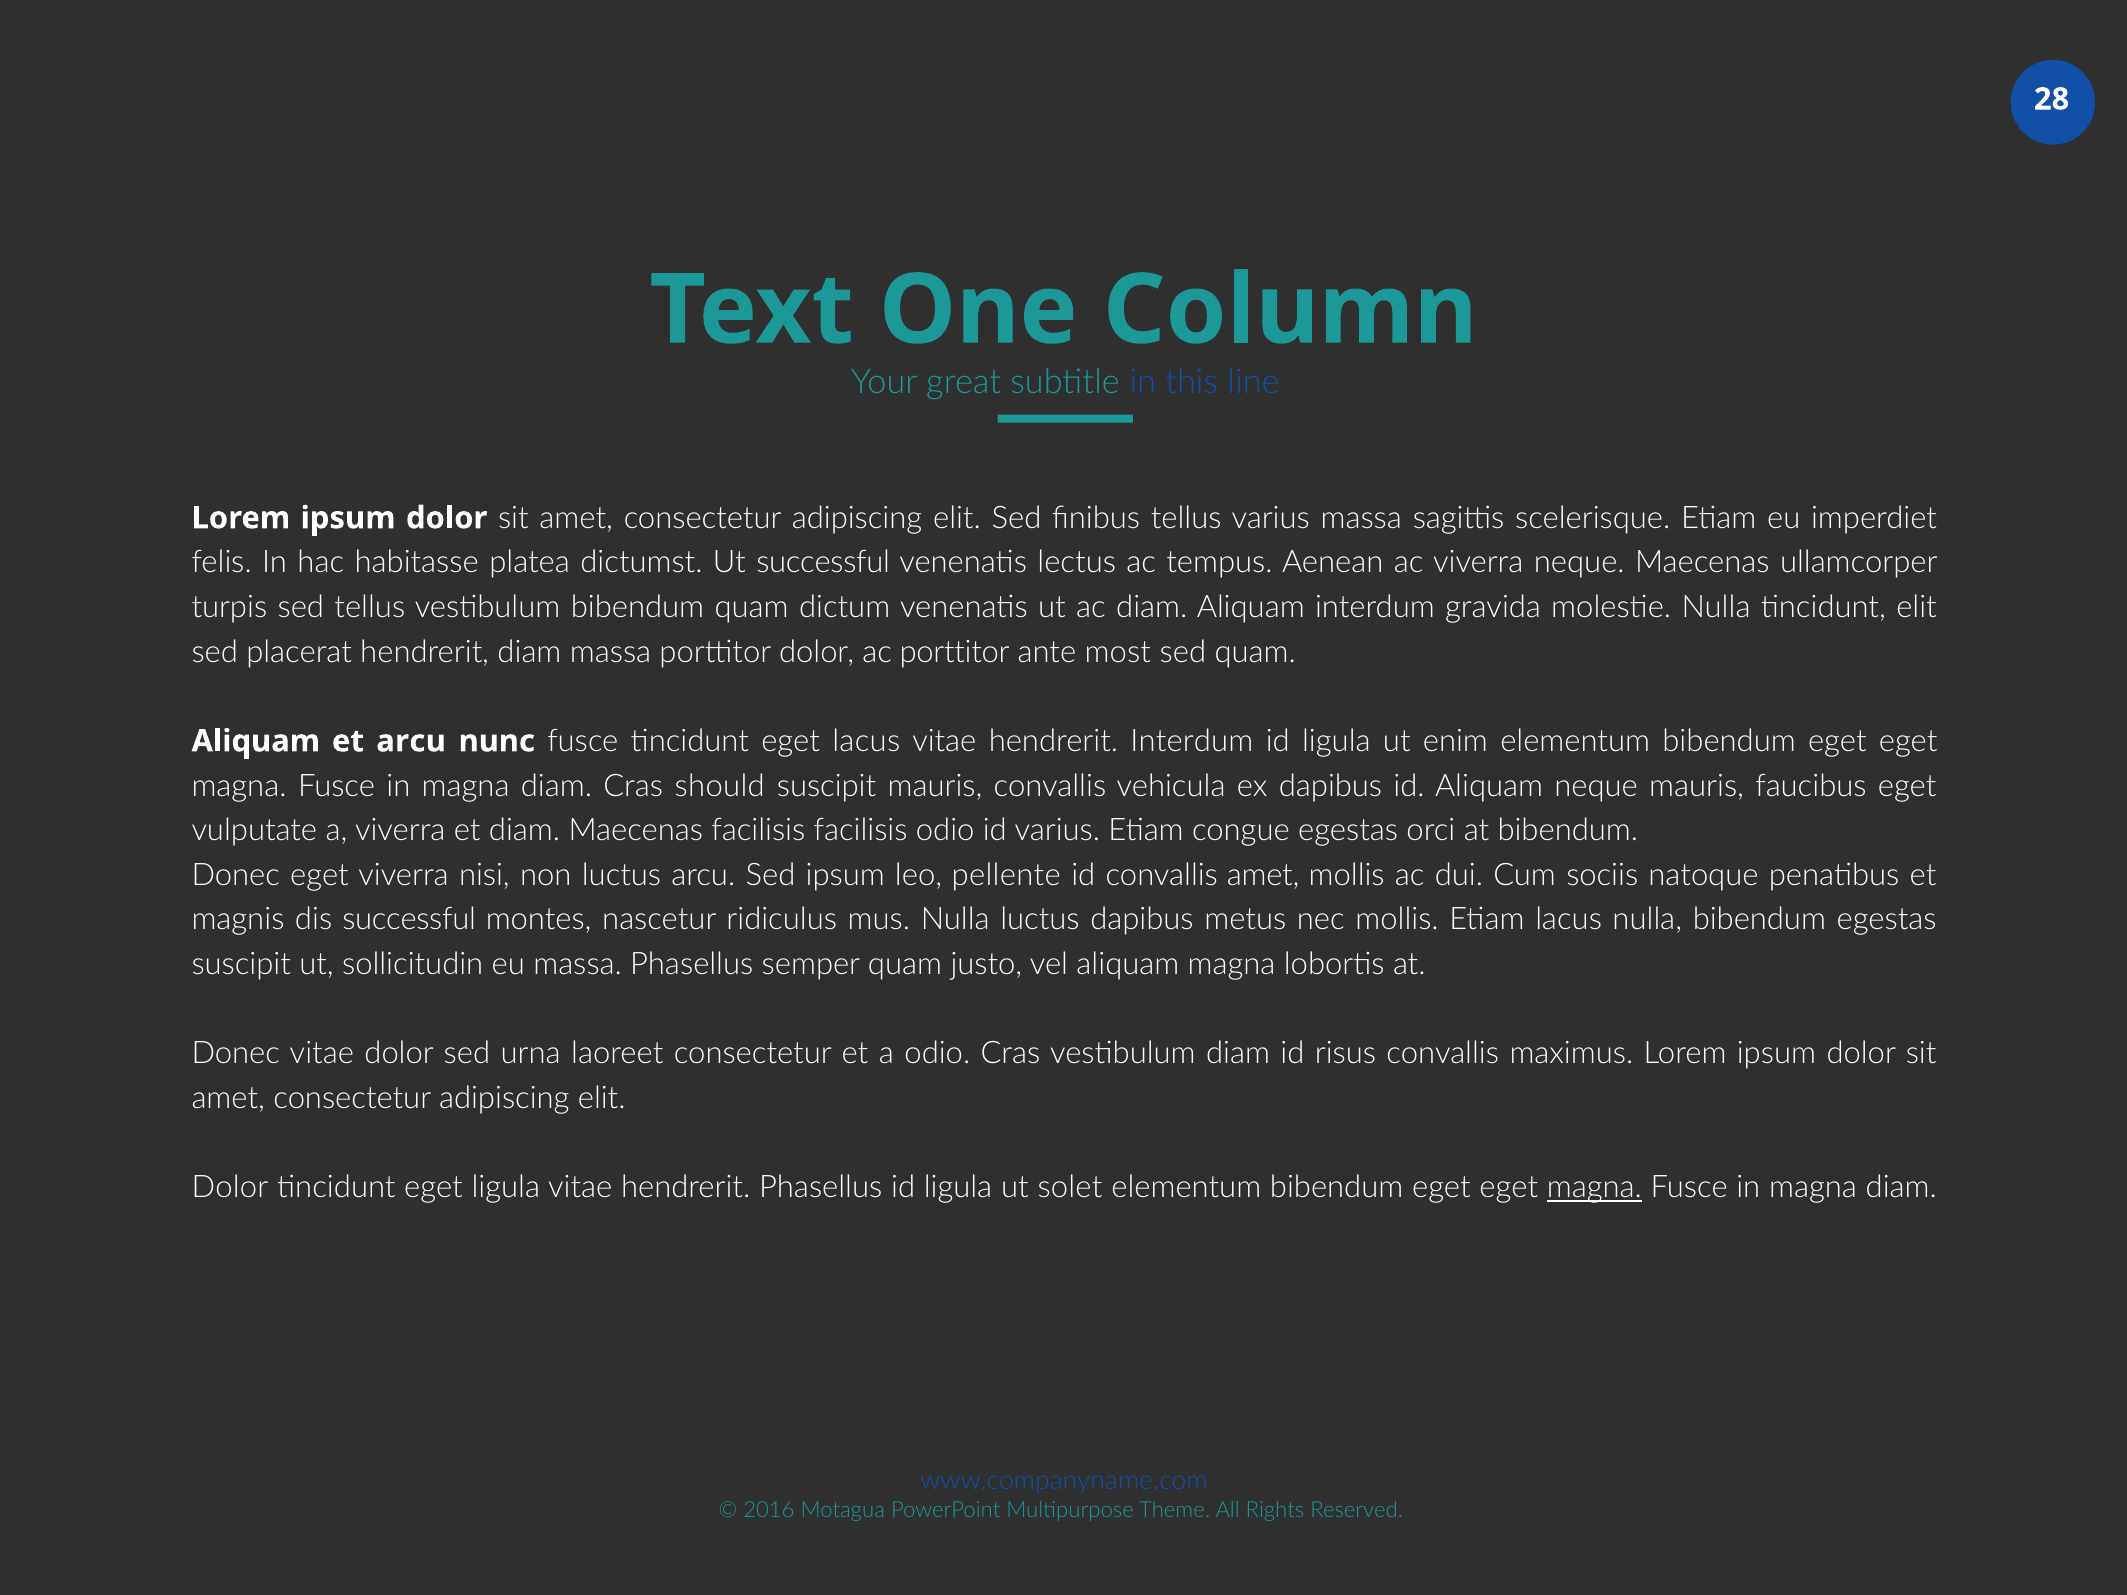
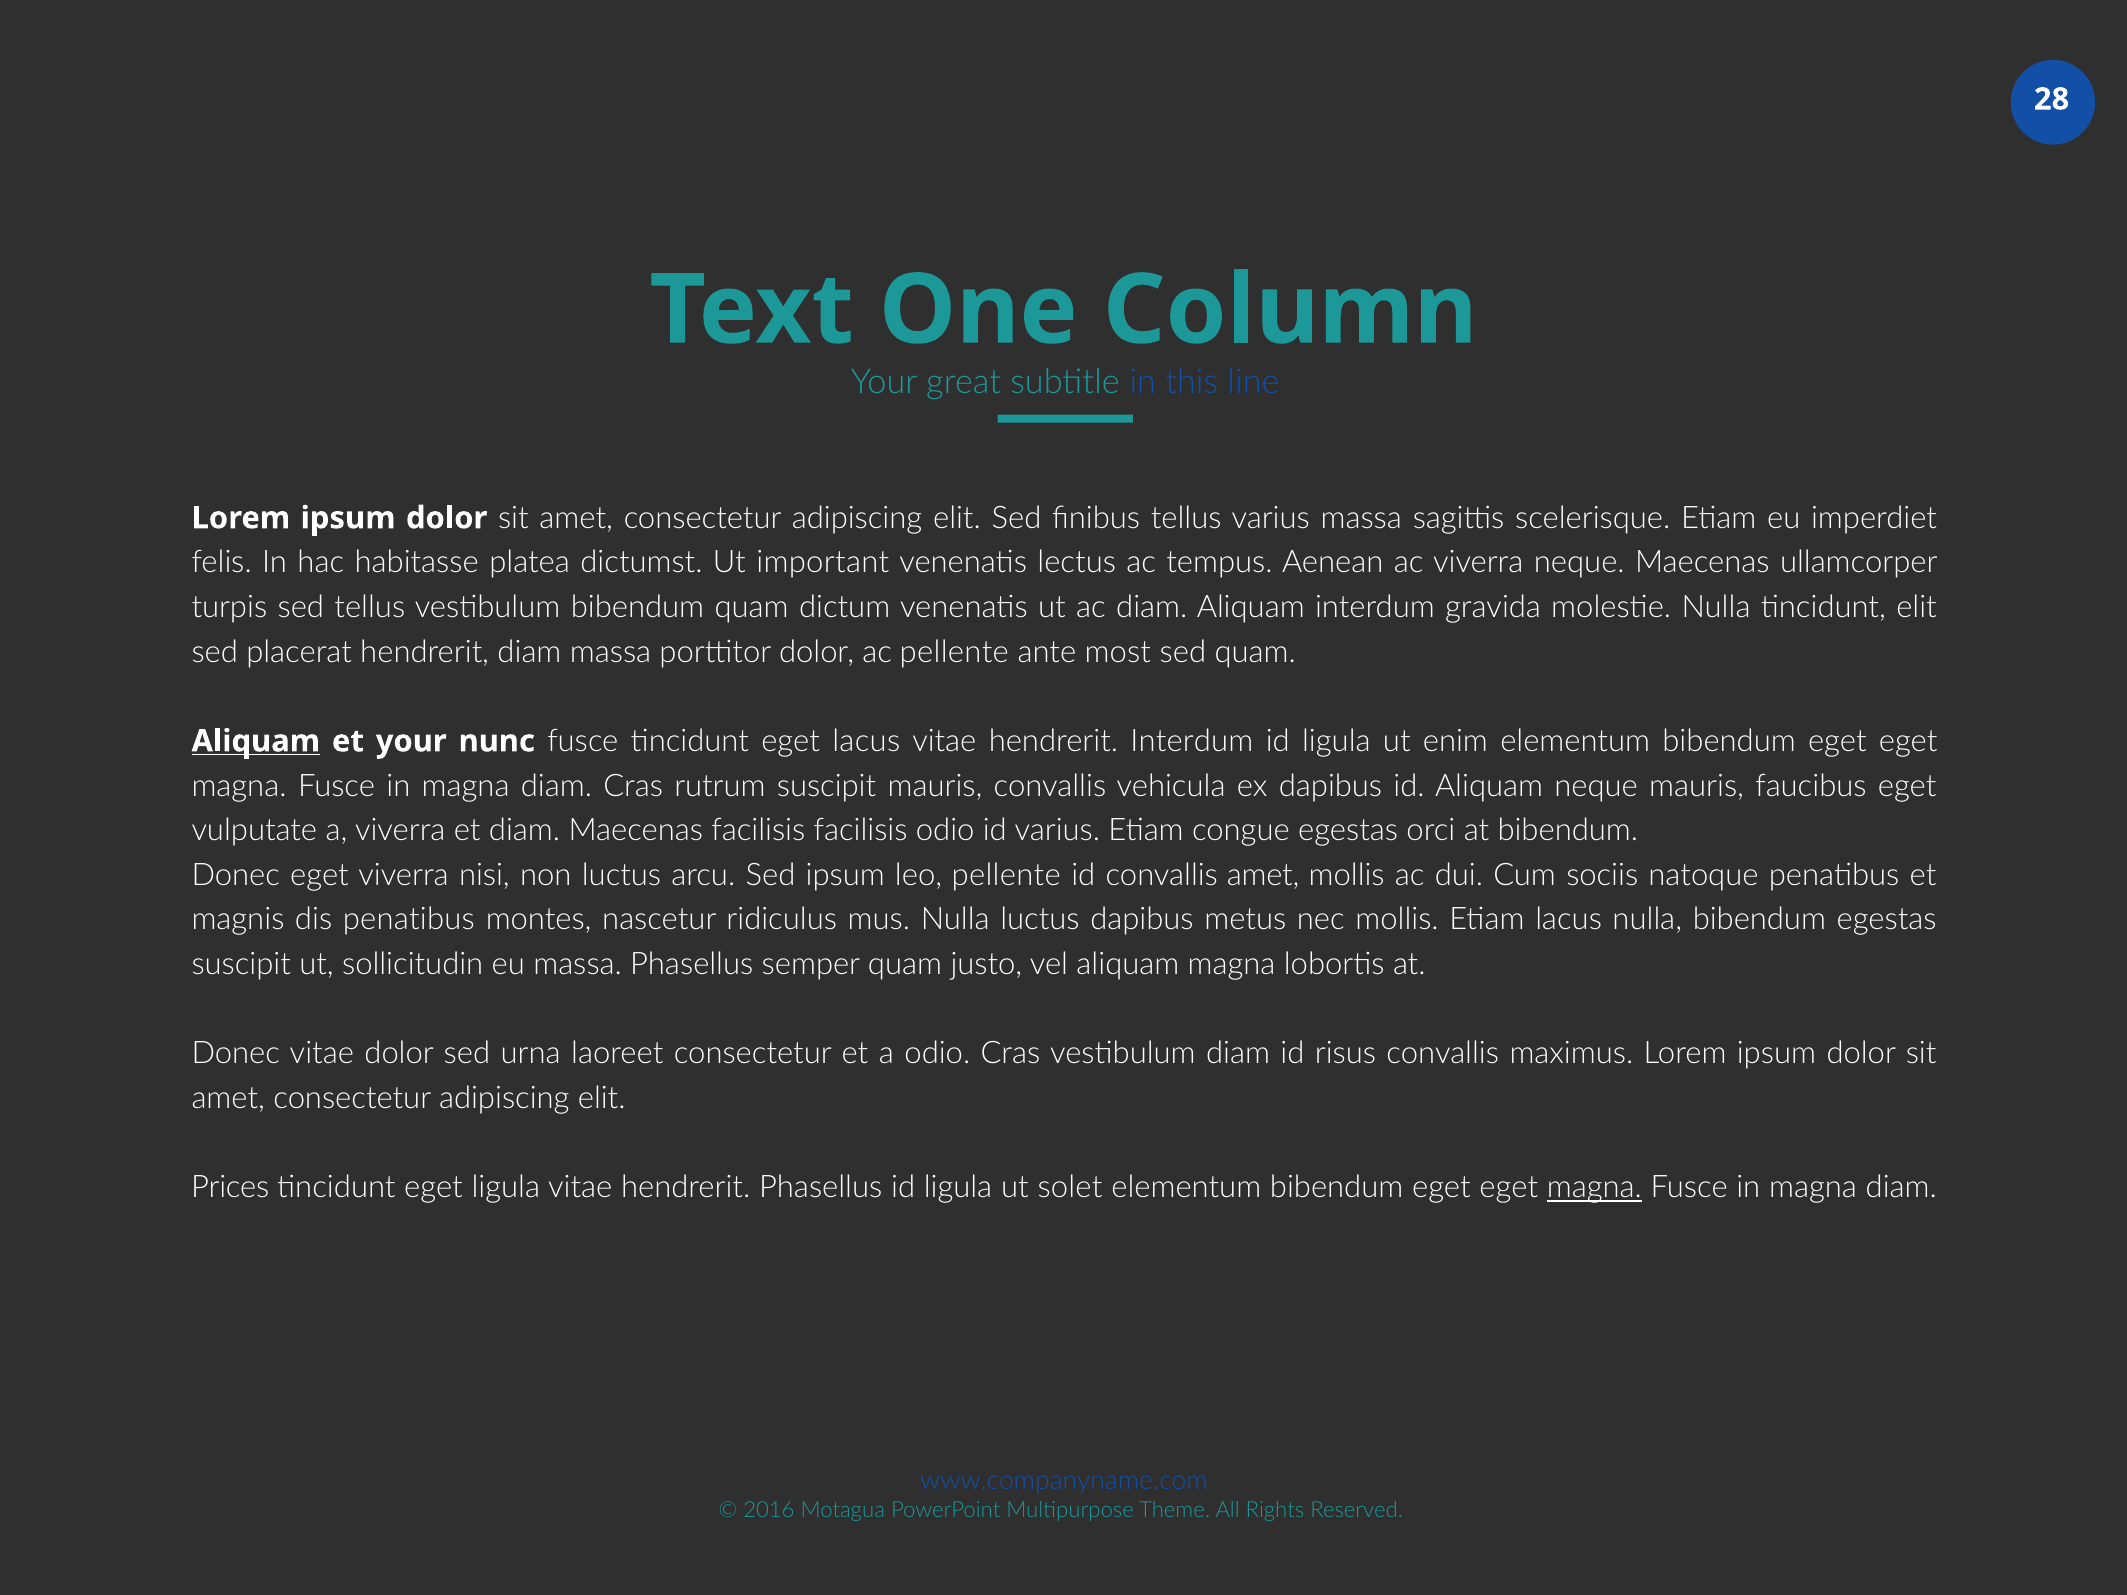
Ut successful: successful -> important (823, 563)
ac porttitor: porttitor -> pellente (954, 652)
Aliquam underline: none -> present (256, 741)
et arcu: arcu -> your (411, 741)
should: should -> rutrum (720, 786)
dis successful: successful -> penatibus (409, 920)
Dolor: Dolor -> Prices (230, 1188)
